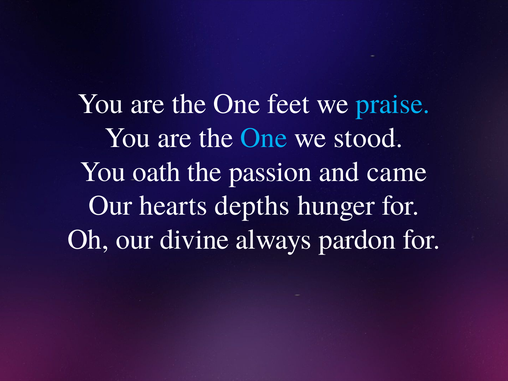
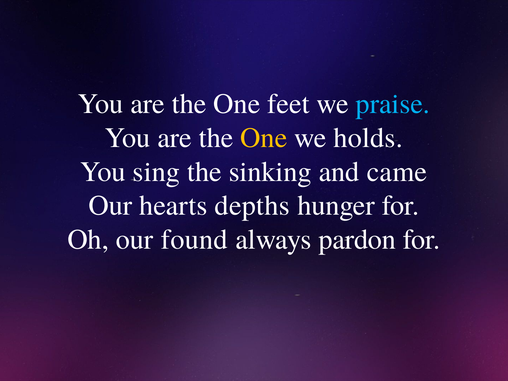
One colour: light blue -> yellow (264, 138)
stood: stood -> holds (368, 138)
oath: oath -> sing (156, 172)
passion: passion -> sinking (270, 172)
divine: divine -> found (194, 239)
